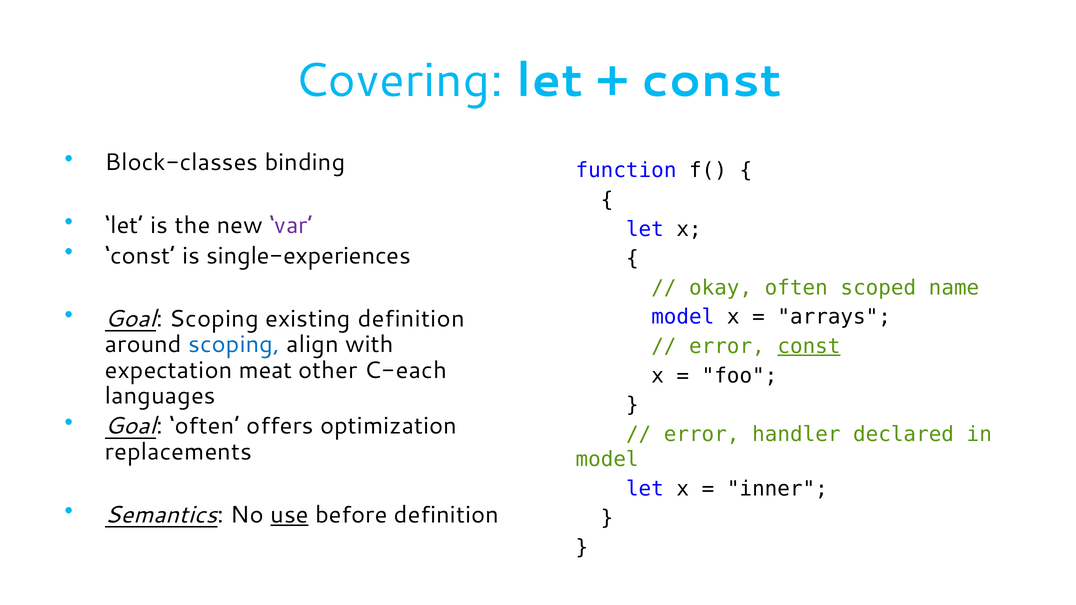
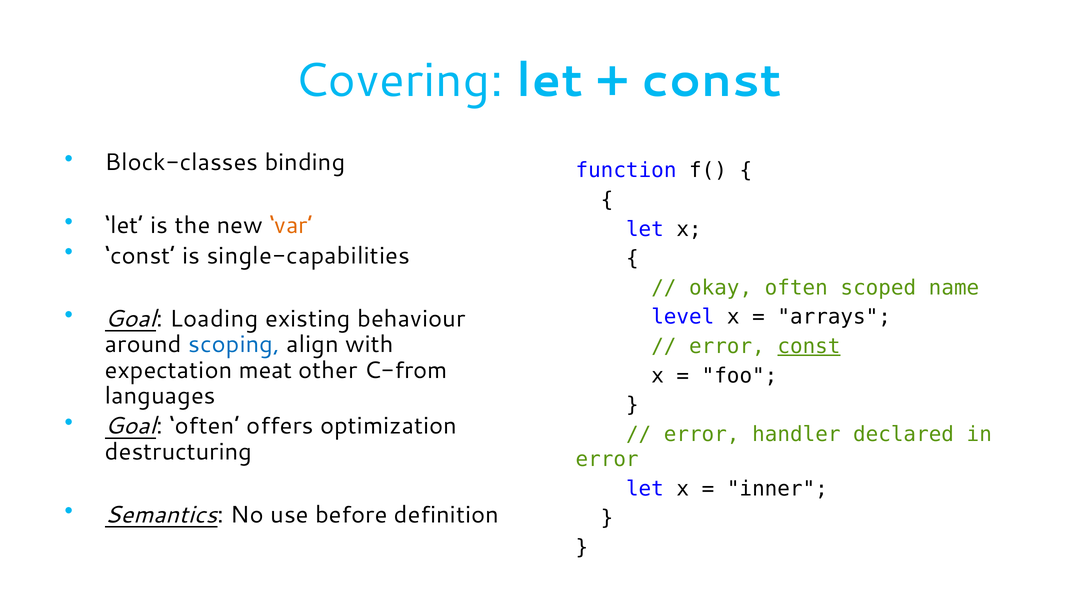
var colour: purple -> orange (291, 226)
single-experiences: single-experiences -> single-capabilities (308, 256)
Goal Scoping: Scoping -> Loading (214, 319)
existing definition: definition -> behaviour (411, 319)
model: model -> level (683, 317)
C-each: C-each -> C-from (406, 370)
replacements: replacements -> destructuring (178, 452)
model: model -> error (607, 460)
use underline: present -> none (290, 515)
